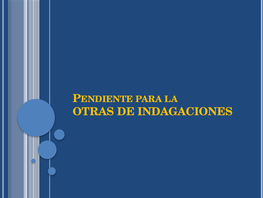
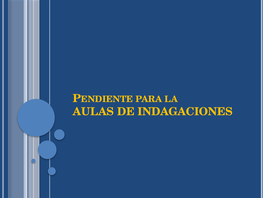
OTRAS: OTRAS -> AULAS (93, 111)
